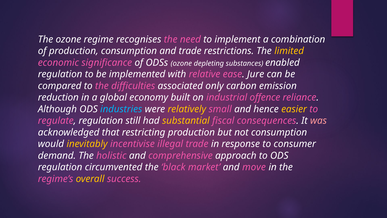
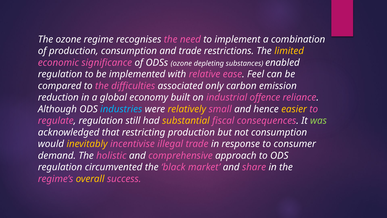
Jure: Jure -> Feel (256, 74)
was colour: pink -> light green (318, 121)
move: move -> share (254, 167)
